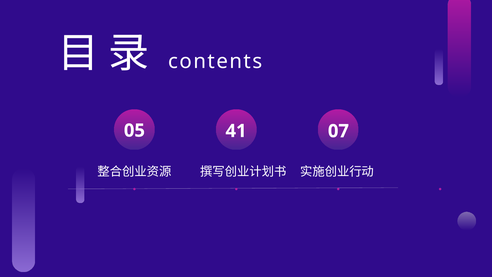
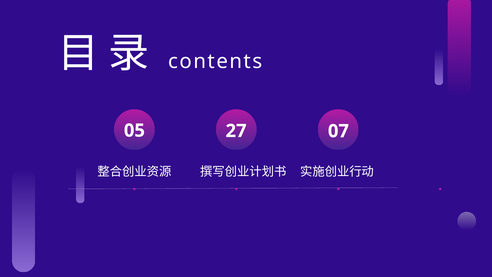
41: 41 -> 27 (236, 131)
